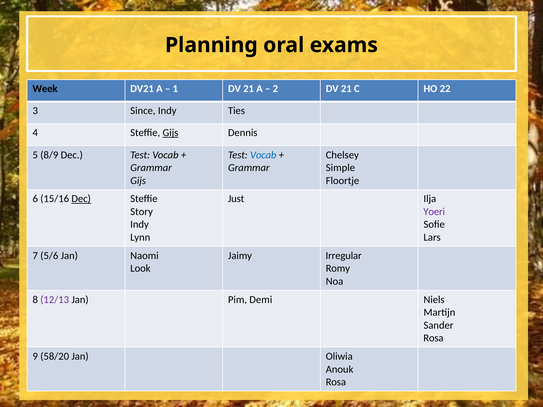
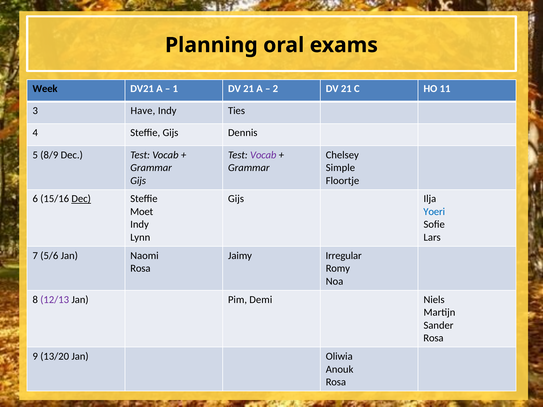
22: 22 -> 11 (445, 89)
Since: Since -> Have (143, 111)
Gijs underline: present -> none (170, 133)
Vocab colour: blue -> purple (263, 155)
Just: Just -> Gijs (236, 199)
Story: Story -> Moet (142, 212)
Yoeri colour: purple -> blue (434, 212)
Look: Look -> Rosa (140, 269)
58/20: 58/20 -> 13/20 (55, 357)
